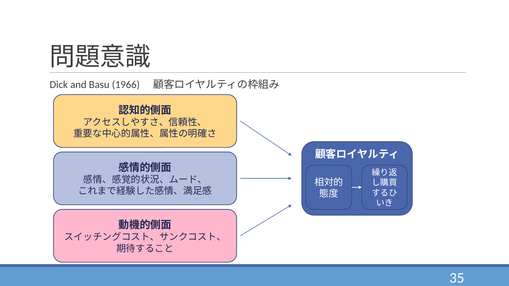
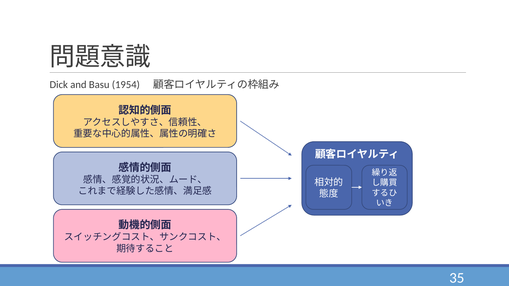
1966: 1966 -> 1954 (126, 85)
